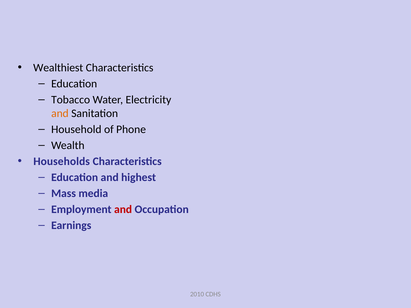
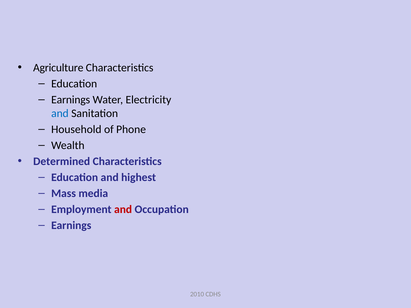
Wealthiest: Wealthiest -> Agriculture (58, 68)
Tobacco: Tobacco -> Earnings (71, 100)
and colour: orange -> blue (60, 114)
Households: Households -> Determined (62, 162)
